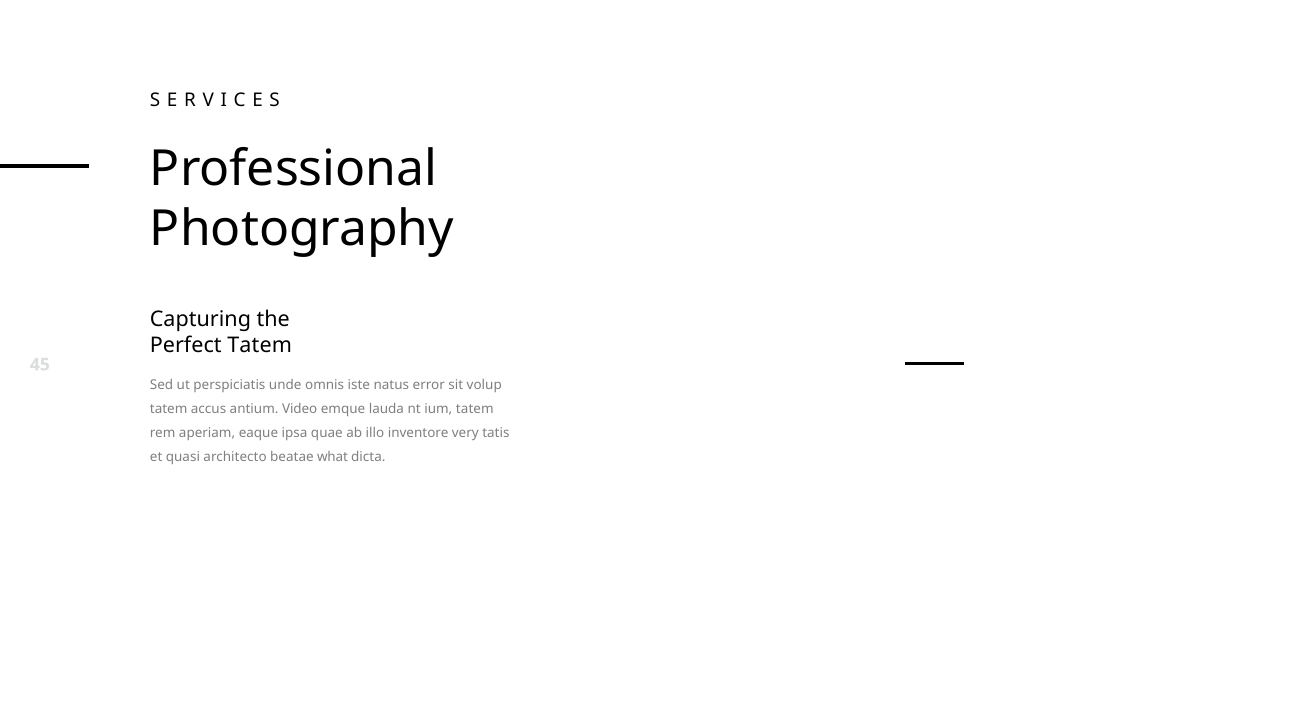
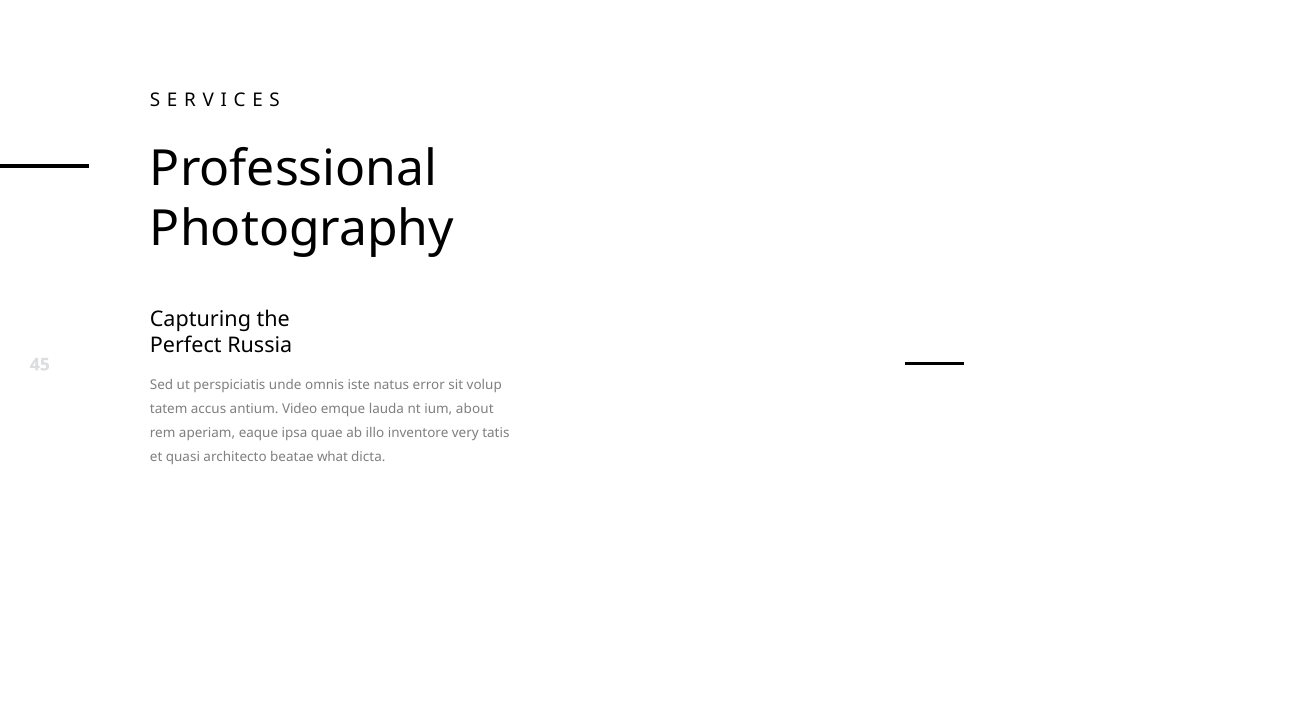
Perfect Tatem: Tatem -> Russia (260, 345)
ium tatem: tatem -> about (475, 409)
